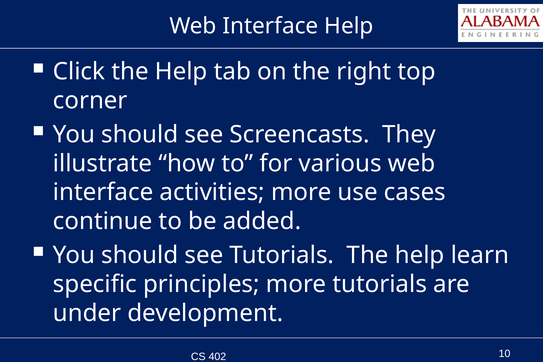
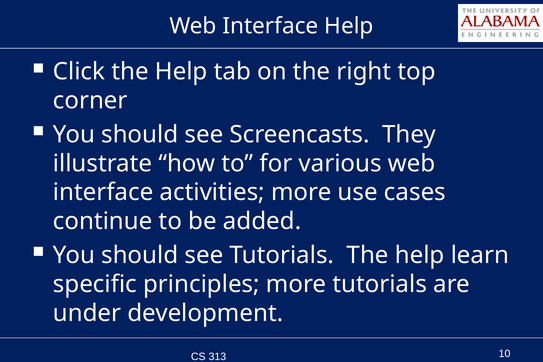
402: 402 -> 313 (217, 357)
